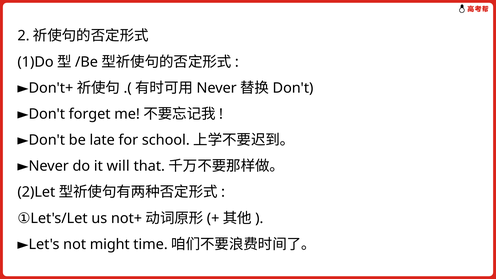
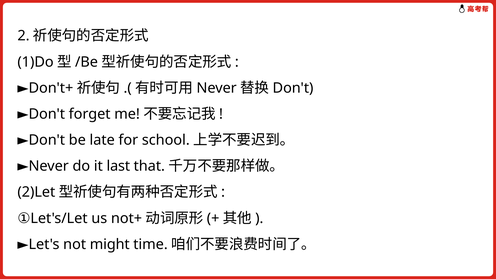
will: will -> last (118, 166)
